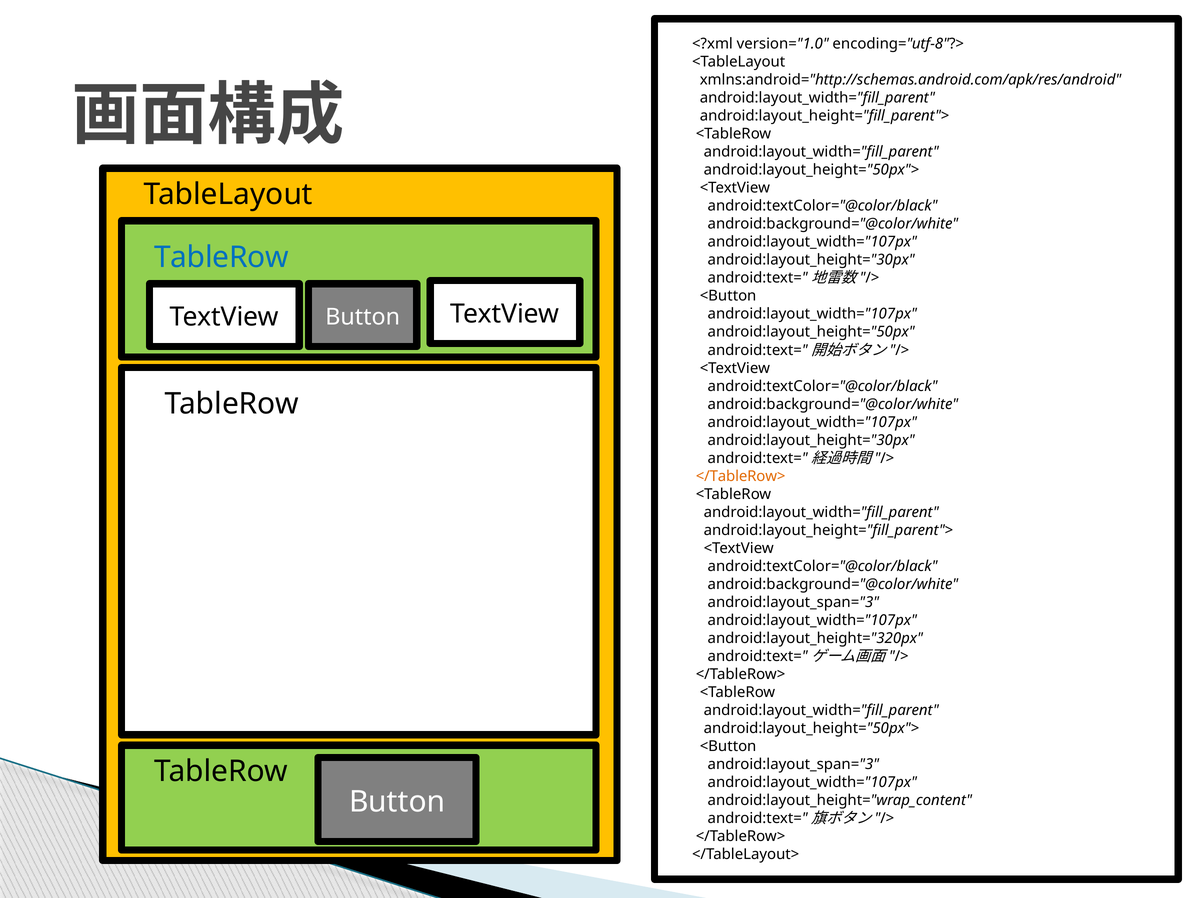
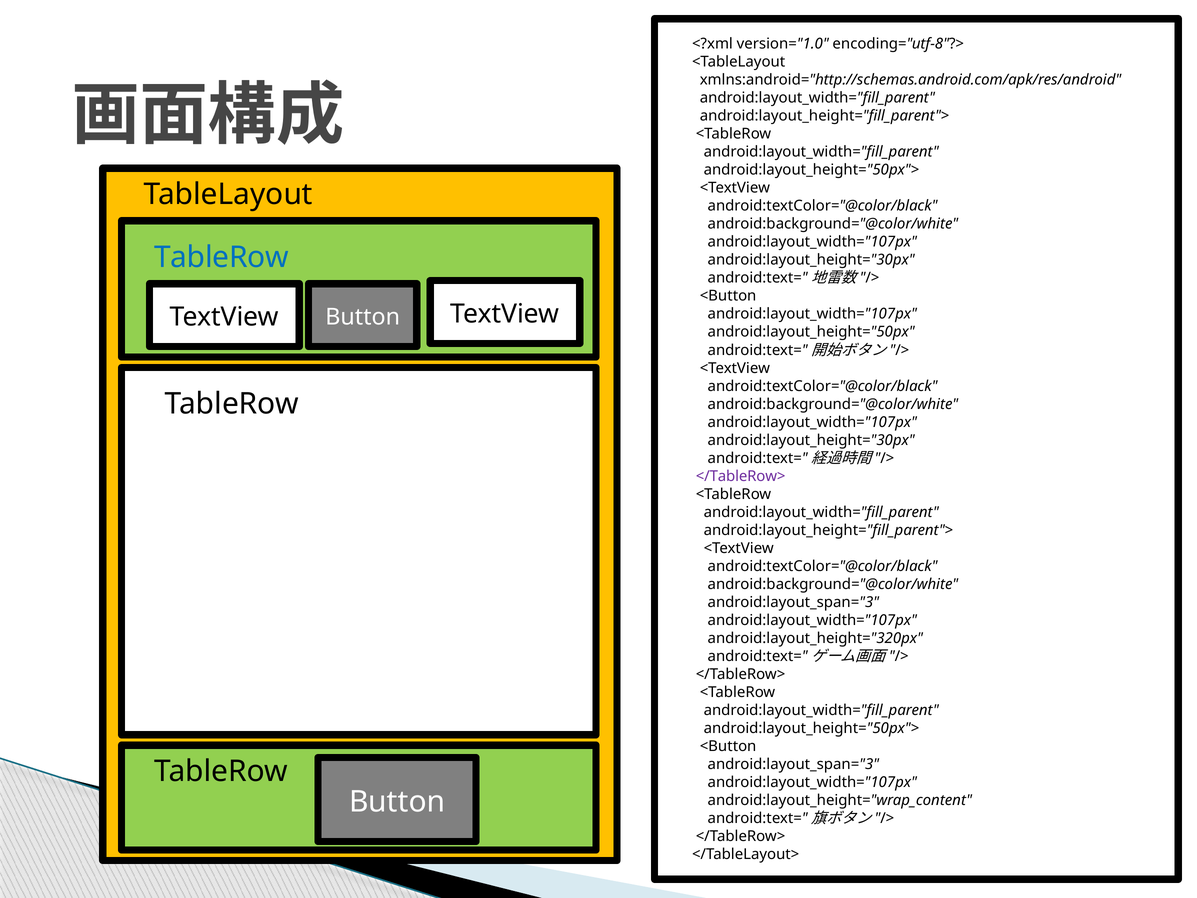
</TableRow> colour: orange -> purple (741, 476)
